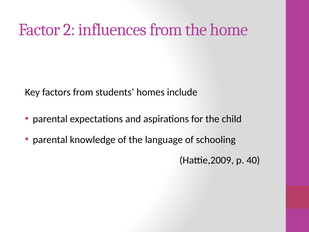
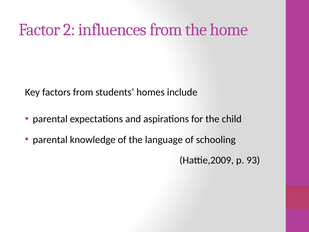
40: 40 -> 93 (253, 160)
